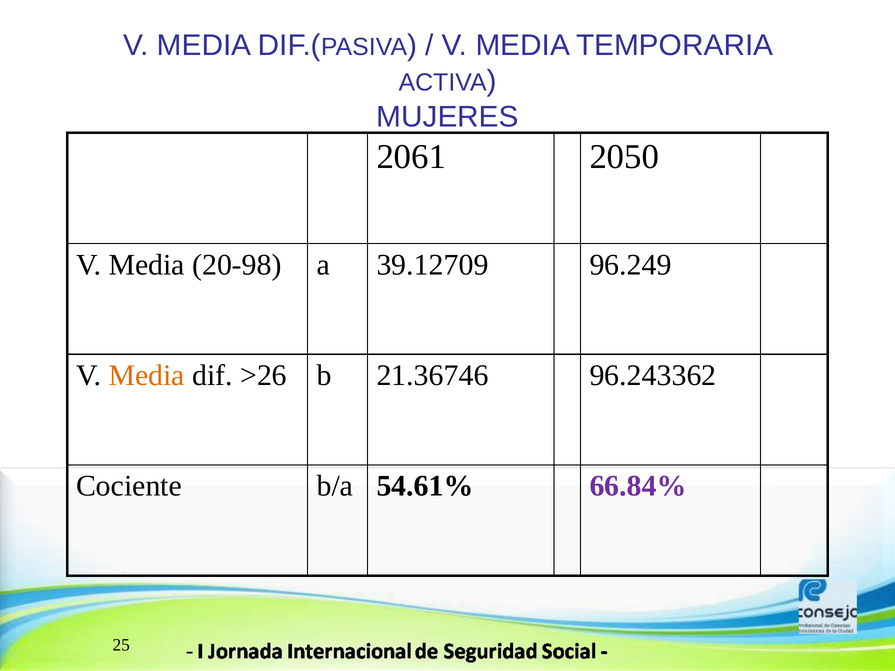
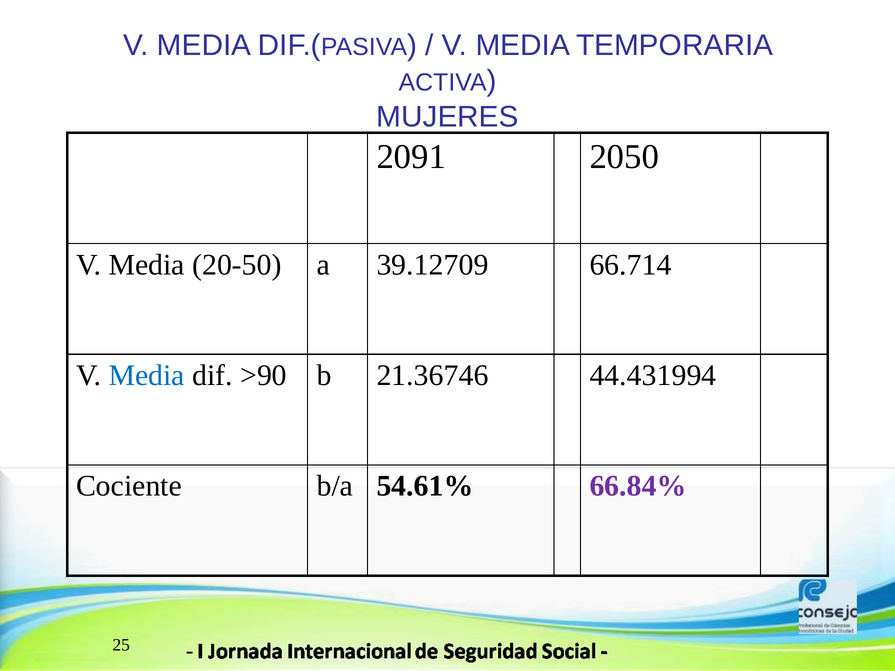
2061: 2061 -> 2091 (411, 157)
20-98: 20-98 -> 20-50 (237, 265)
96.249: 96.249 -> 66.714 (631, 265)
Media colour: orange -> blue (147, 376)
>26: >26 -> >90 (264, 376)
96.243362: 96.243362 -> 44.431994 (653, 376)
